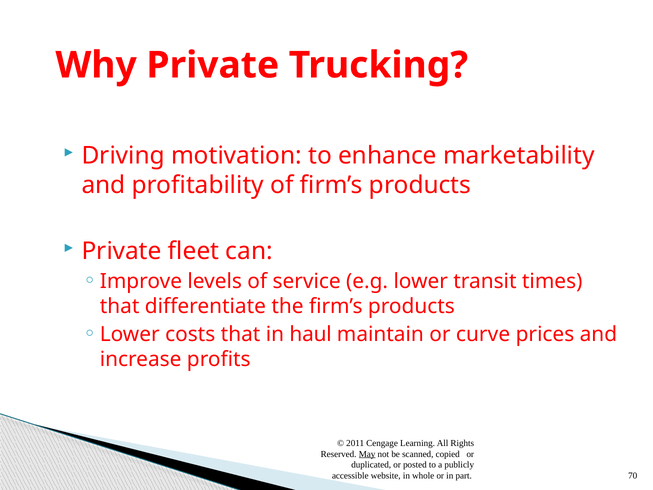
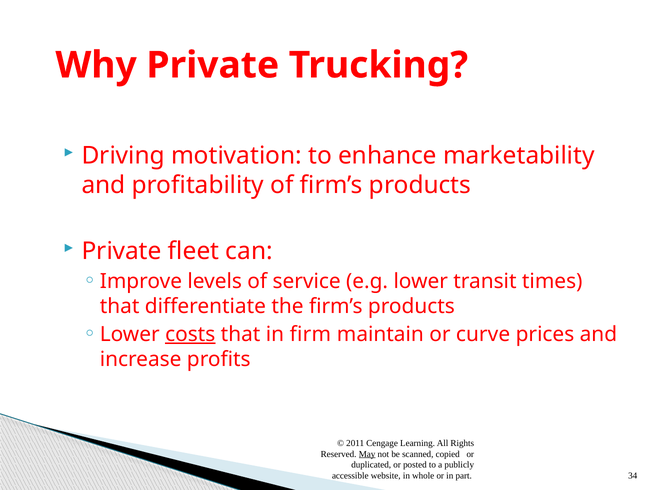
costs underline: none -> present (190, 334)
haul: haul -> firm (310, 334)
70: 70 -> 34 (633, 476)
